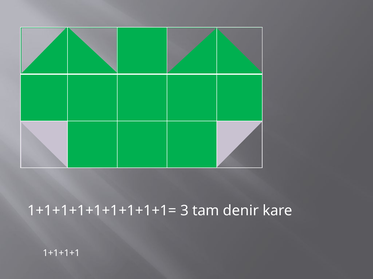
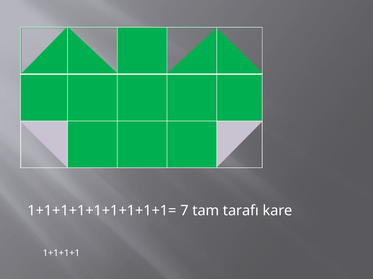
3: 3 -> 7 (184, 211)
denir: denir -> tarafı (241, 211)
